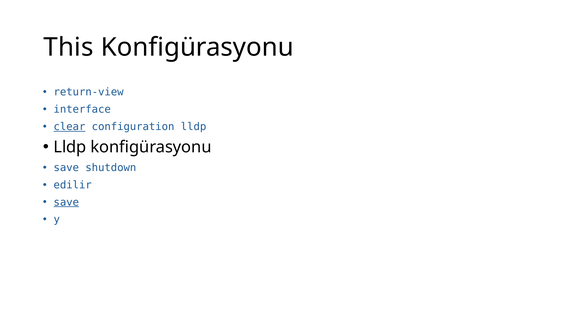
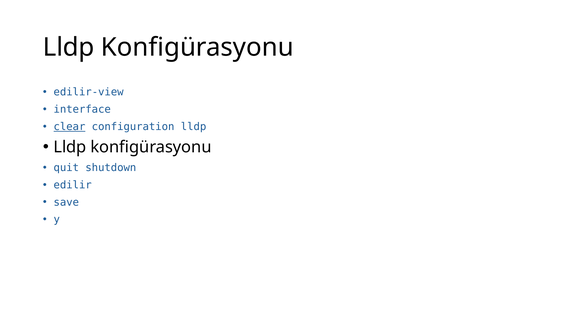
This: This -> Lldp (69, 47)
return-view: return-view -> edilir-view (89, 92)
save: save -> quit (66, 168)
save underline: present -> none (66, 202)
